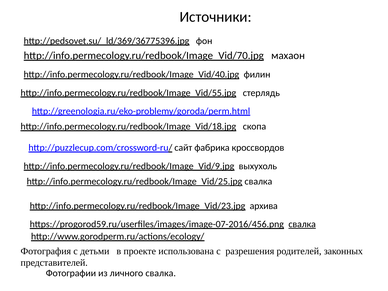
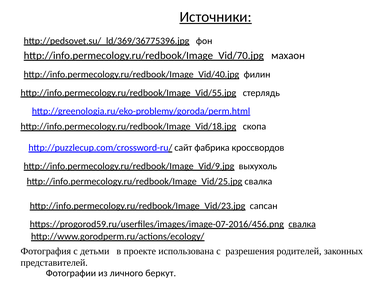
Источники underline: none -> present (216, 17)
архива: архива -> сапсан (264, 206)
личного свалка: свалка -> беркут (161, 273)
